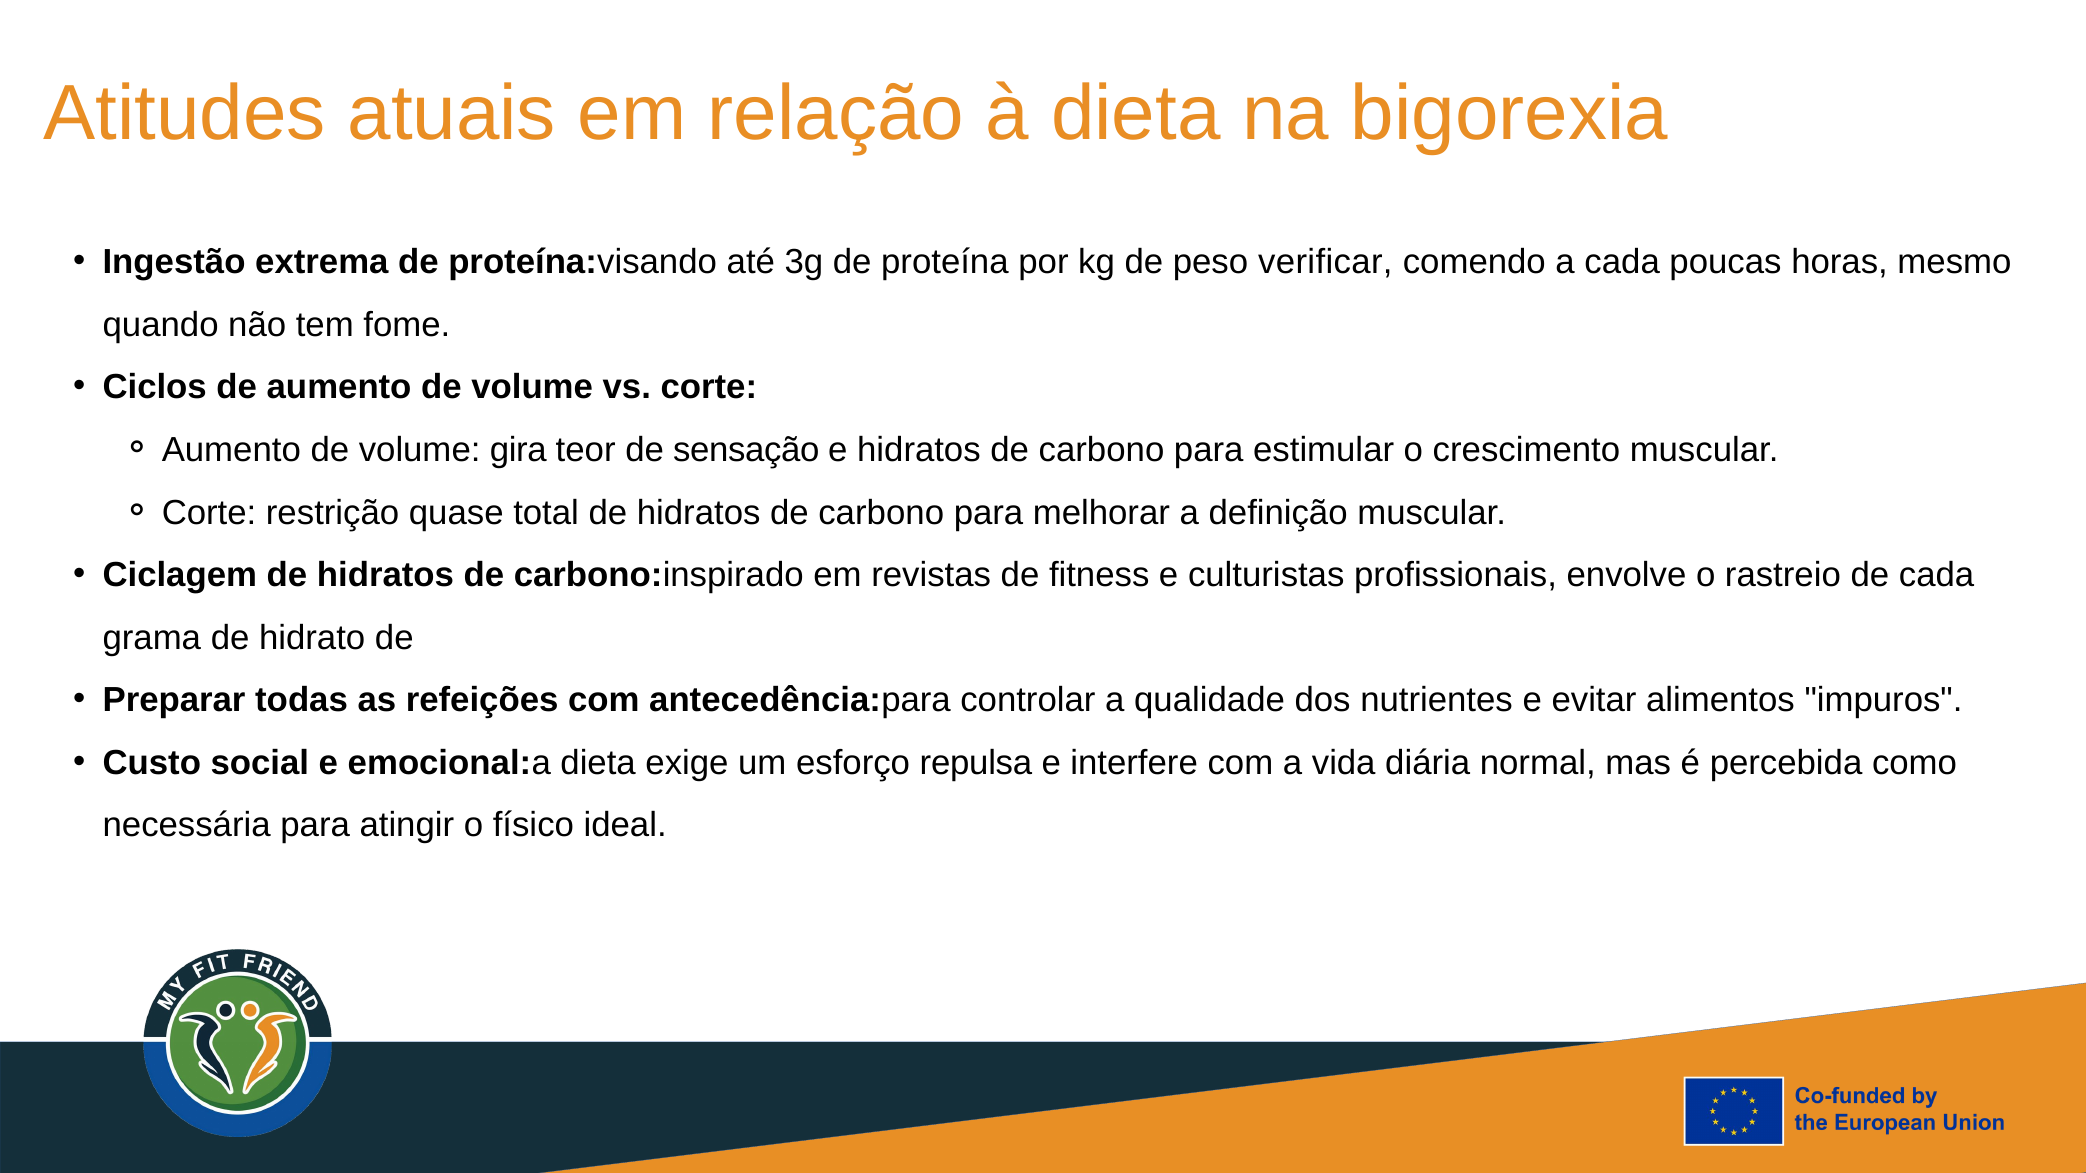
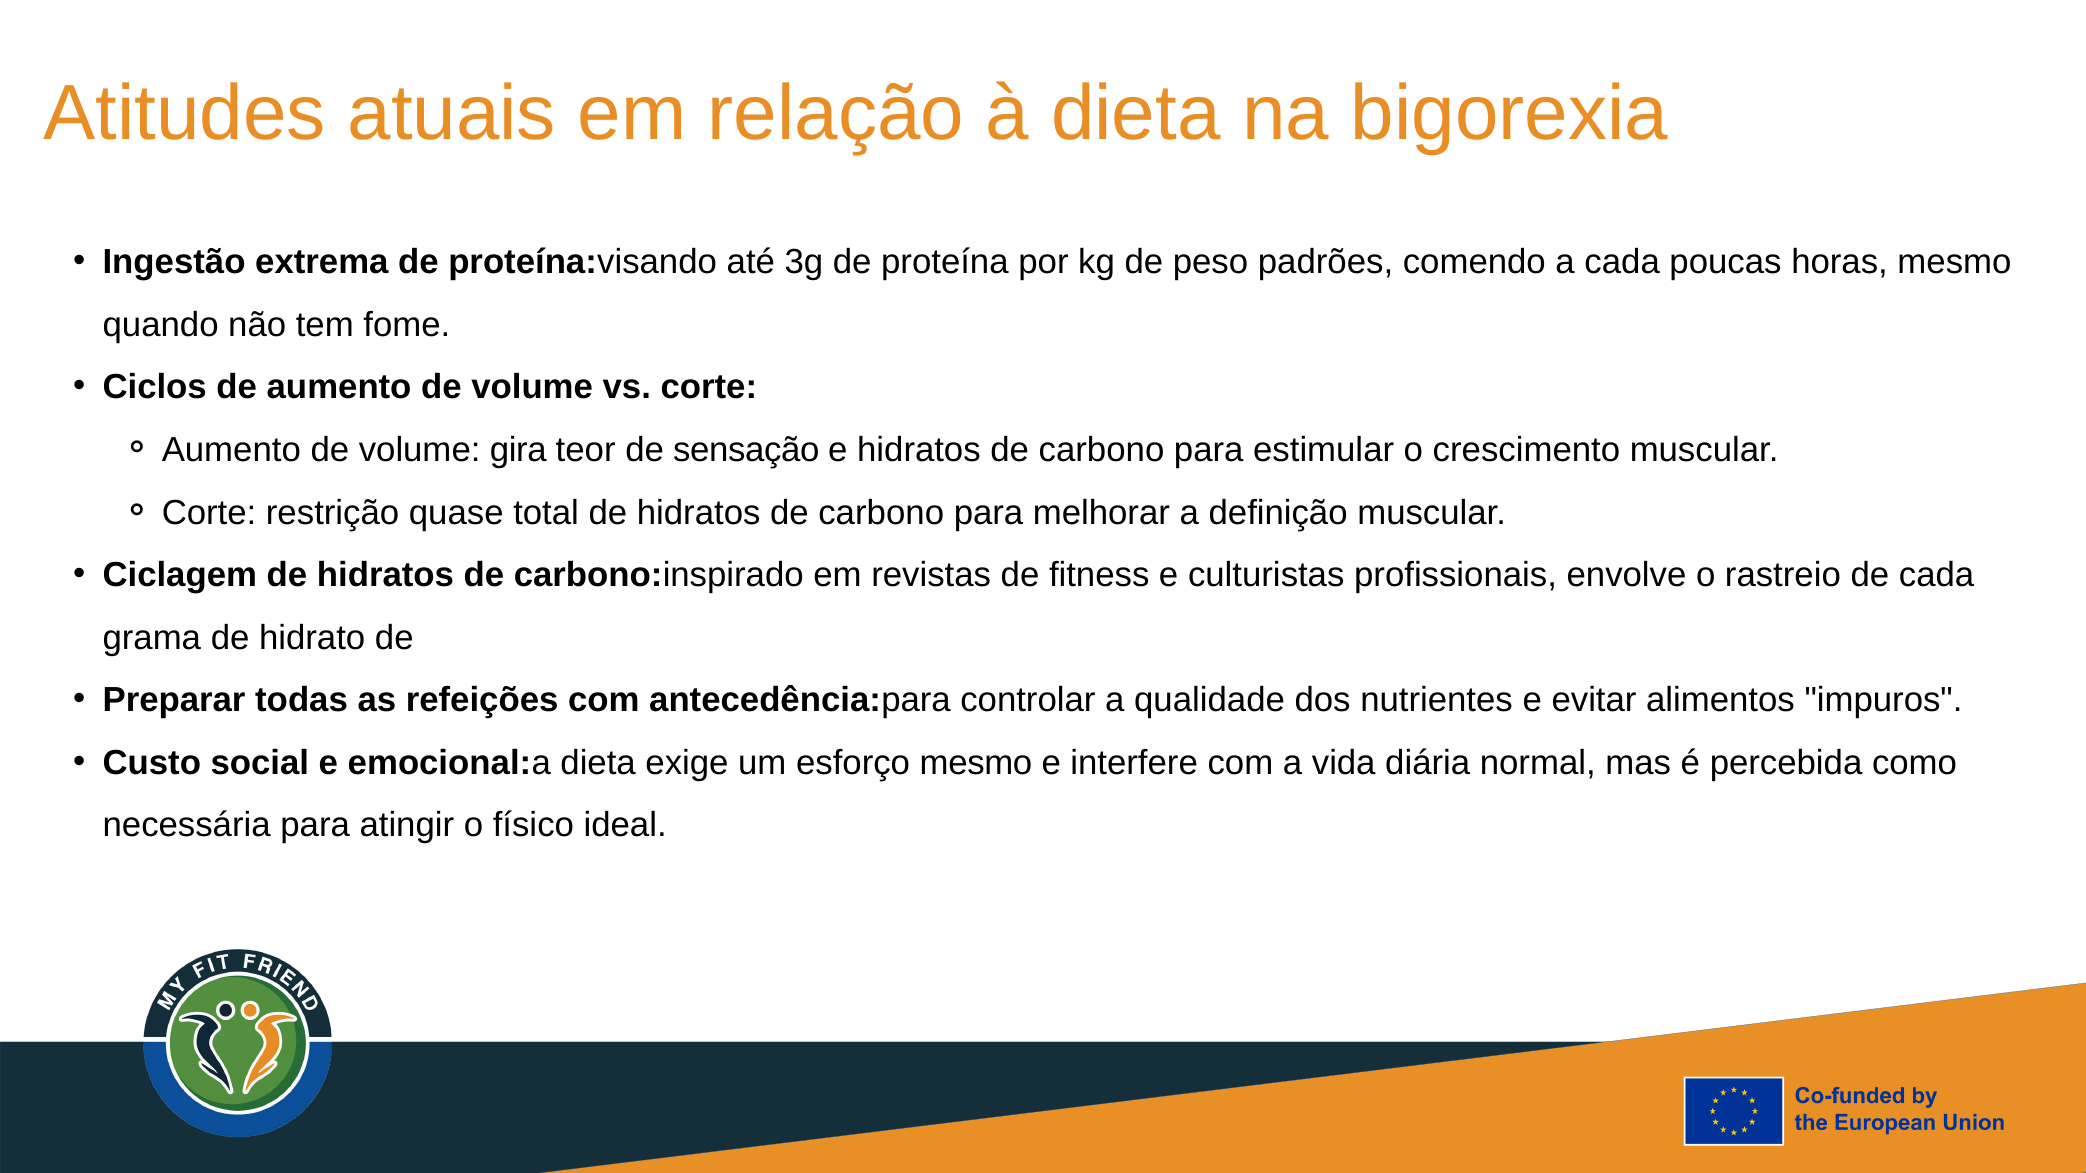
verificar: verificar -> padrões (1326, 262)
esforço repulsa: repulsa -> mesmo (976, 763)
